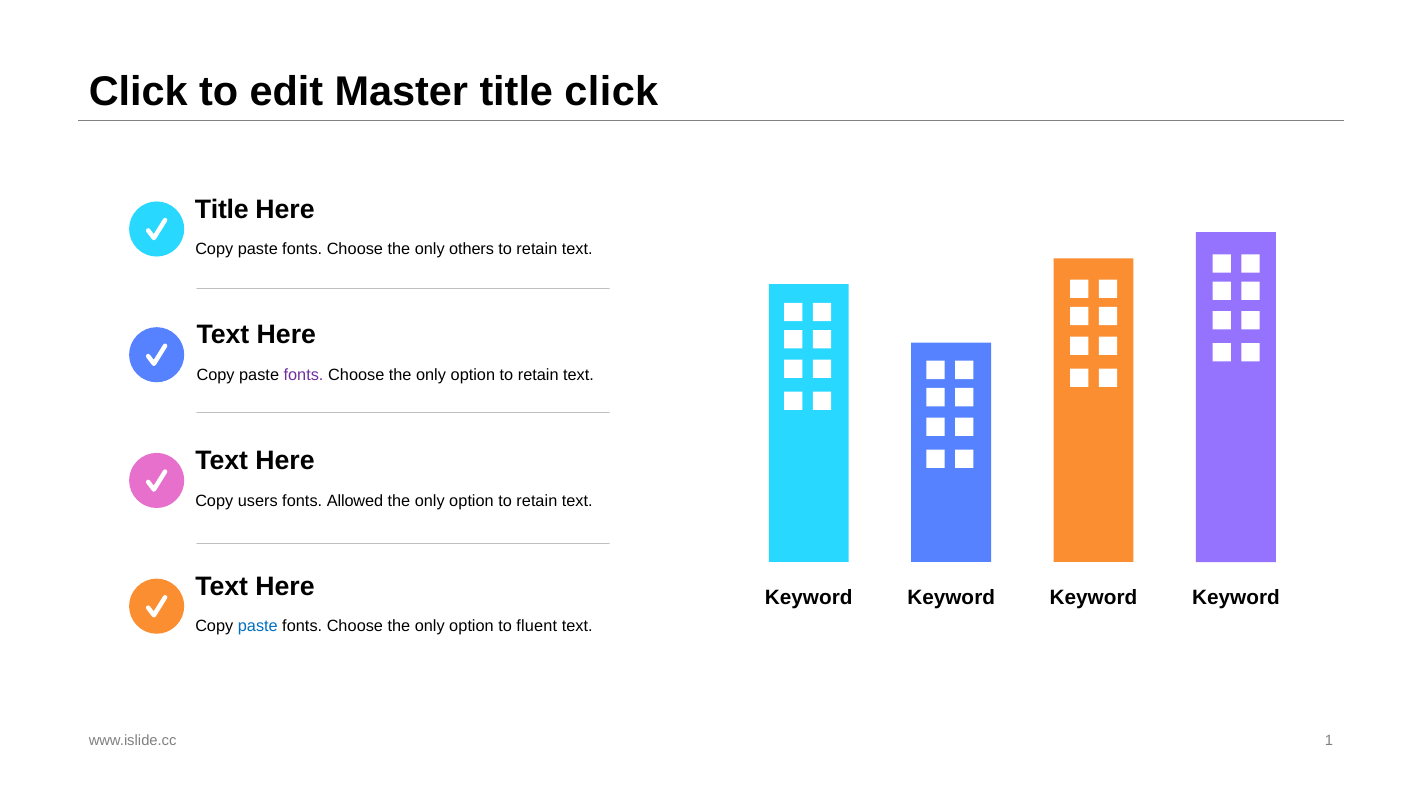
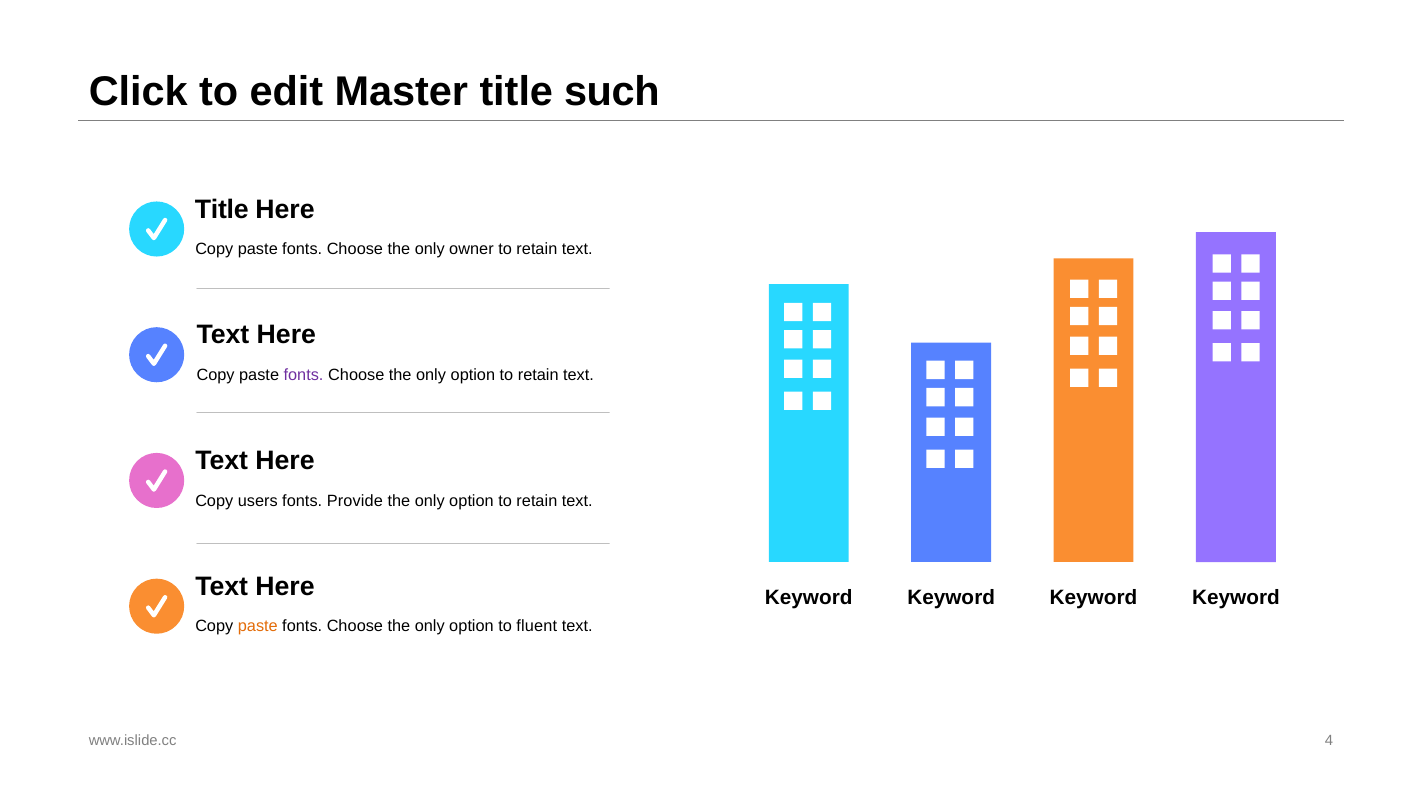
title click: click -> such (612, 92)
others: others -> owner (471, 249)
Allowed: Allowed -> Provide (355, 501)
paste colour: blue -> orange (258, 626)
1: 1 -> 4 (1329, 741)
